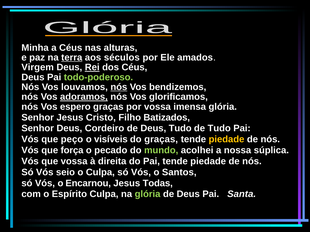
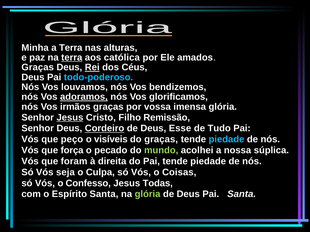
a Céus: Céus -> Terra (71, 48)
séculos: séculos -> católica (122, 58)
Virgem: Virgem -> Graças (38, 67)
todo-poderoso colour: light green -> light blue (98, 77)
nós underline: present -> none (119, 87)
espero: espero -> irmãos (75, 107)
Jesus underline: none -> present (70, 118)
Batizados: Batizados -> Remissão (167, 118)
Cordeiro underline: none -> present (105, 129)
Deus Tudo: Tudo -> Esse (180, 129)
piedade colour: yellow -> light blue (226, 140)
que vossa: vossa -> foram (74, 162)
seio: seio -> seja (65, 173)
Santos: Santos -> Coisas (179, 173)
Encarnou: Encarnou -> Confesso (88, 184)
Espírito Culpa: Culpa -> Santa (104, 195)
